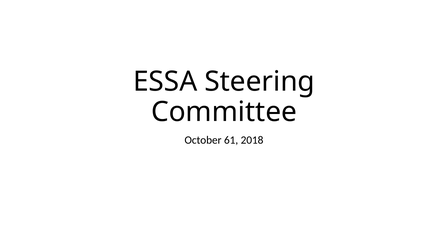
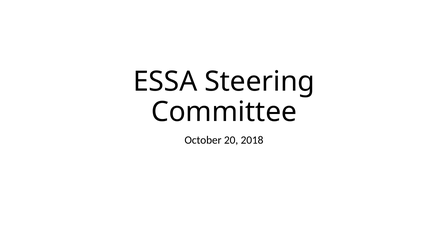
61: 61 -> 20 (231, 140)
